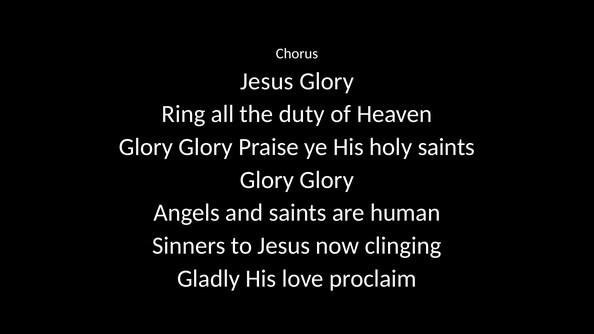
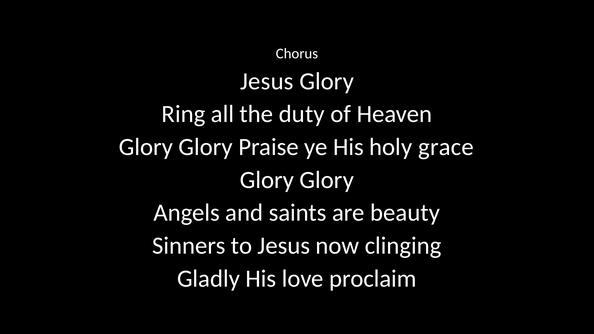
holy saints: saints -> grace (446, 147)
human: human -> beauty (405, 213)
